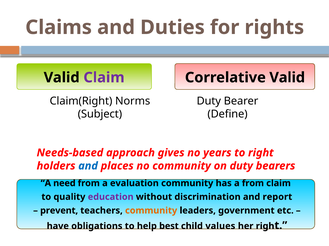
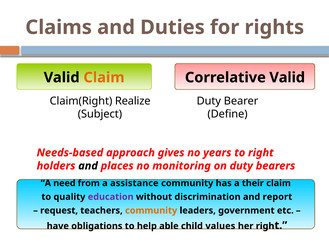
Claim colour: purple -> orange (104, 78)
Norms: Norms -> Realize (133, 101)
and colour: blue -> black (88, 166)
no community: community -> monitoring (182, 166)
evaluation: evaluation -> assistance (134, 184)
a from: from -> their (253, 184)
prevent: prevent -> request (59, 211)
best: best -> able (169, 227)
